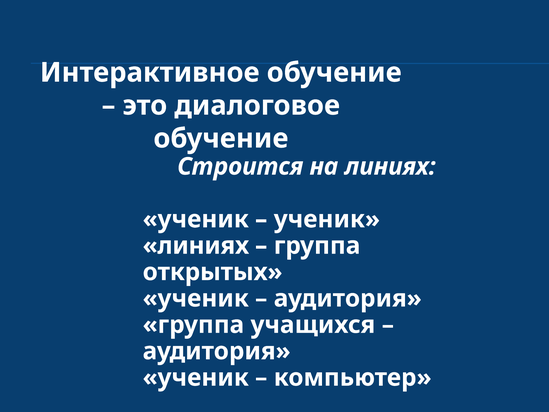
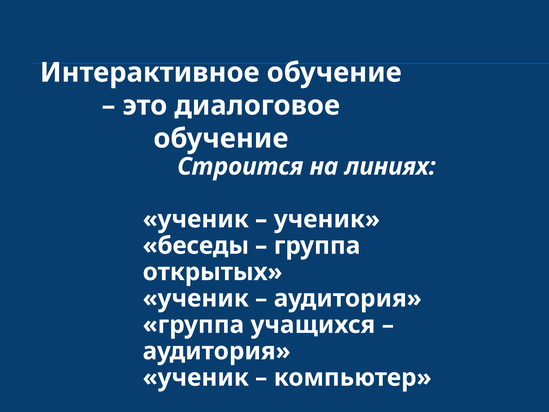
линиях: линиях -> беседы (196, 246)
